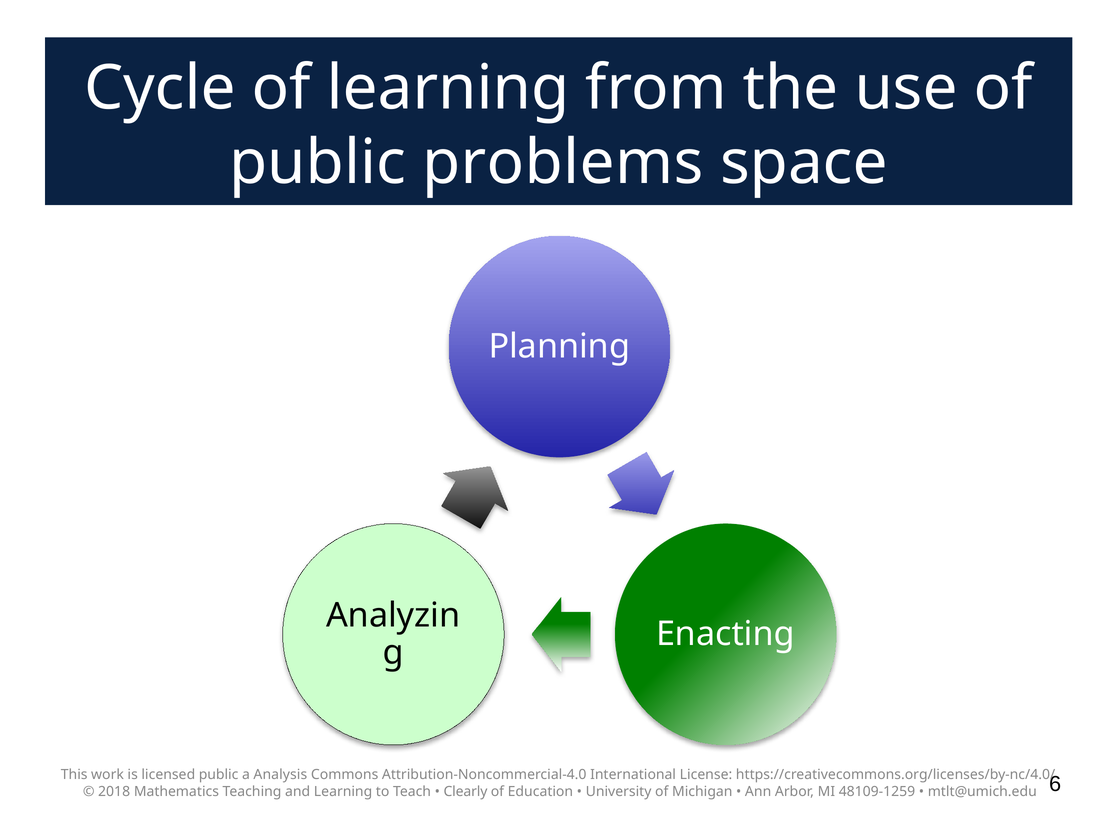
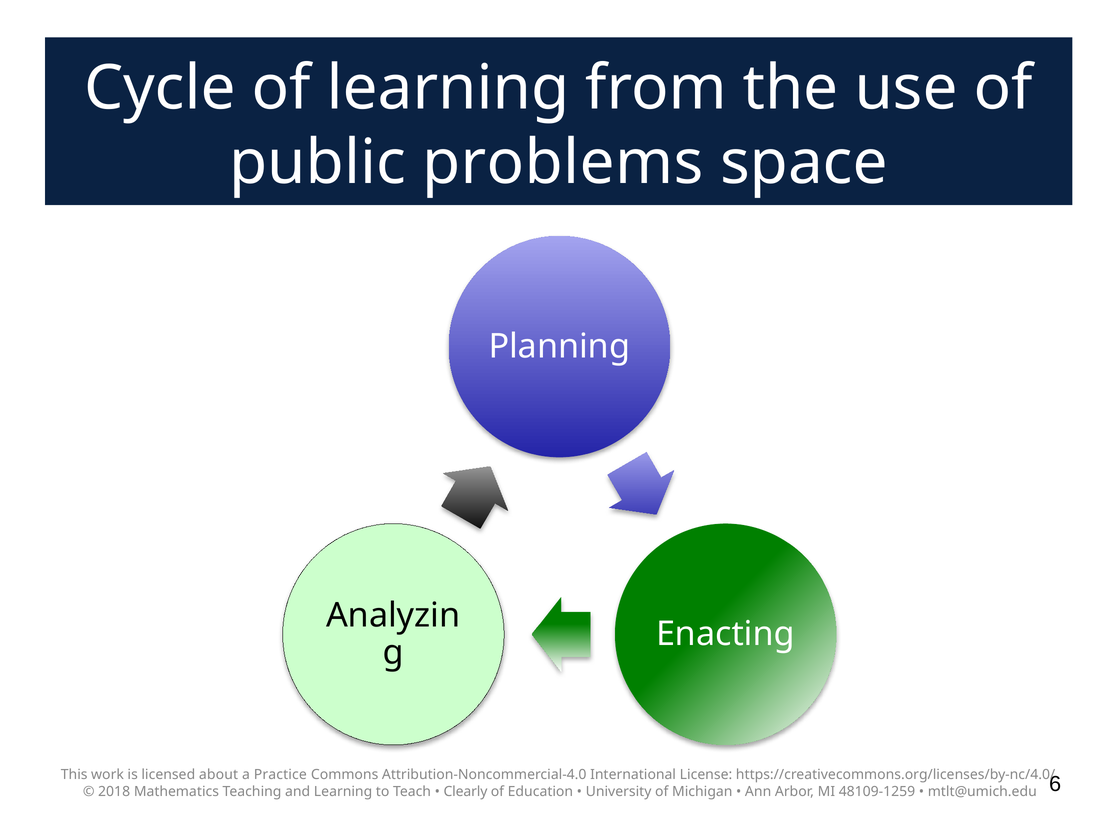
licensed public: public -> about (218, 775)
Analysis: Analysis -> Practice (280, 775)
